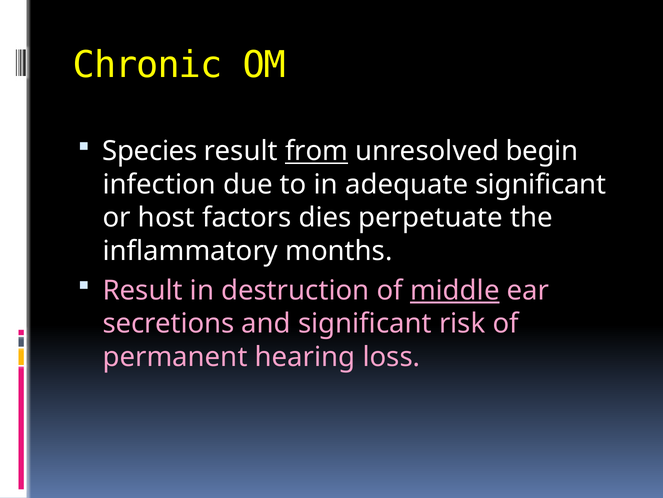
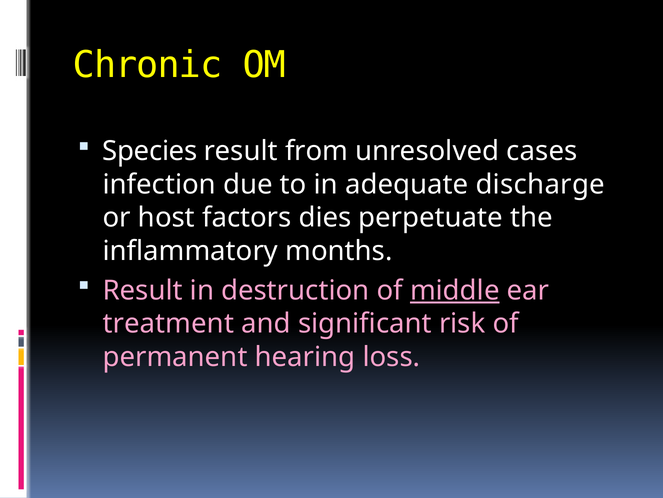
from underline: present -> none (317, 151)
begin: begin -> cases (542, 151)
adequate significant: significant -> discharge (540, 184)
secretions: secretions -> treatment (168, 323)
